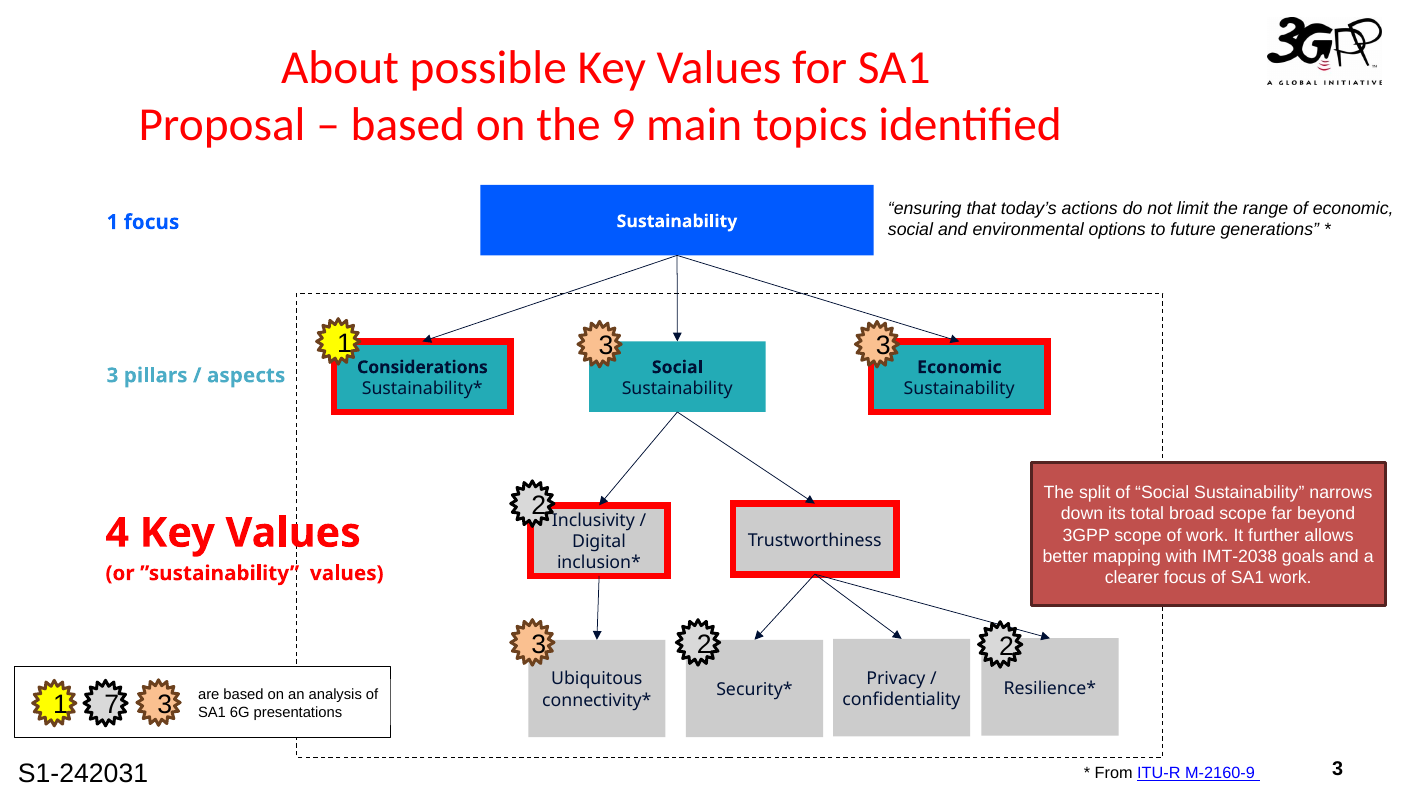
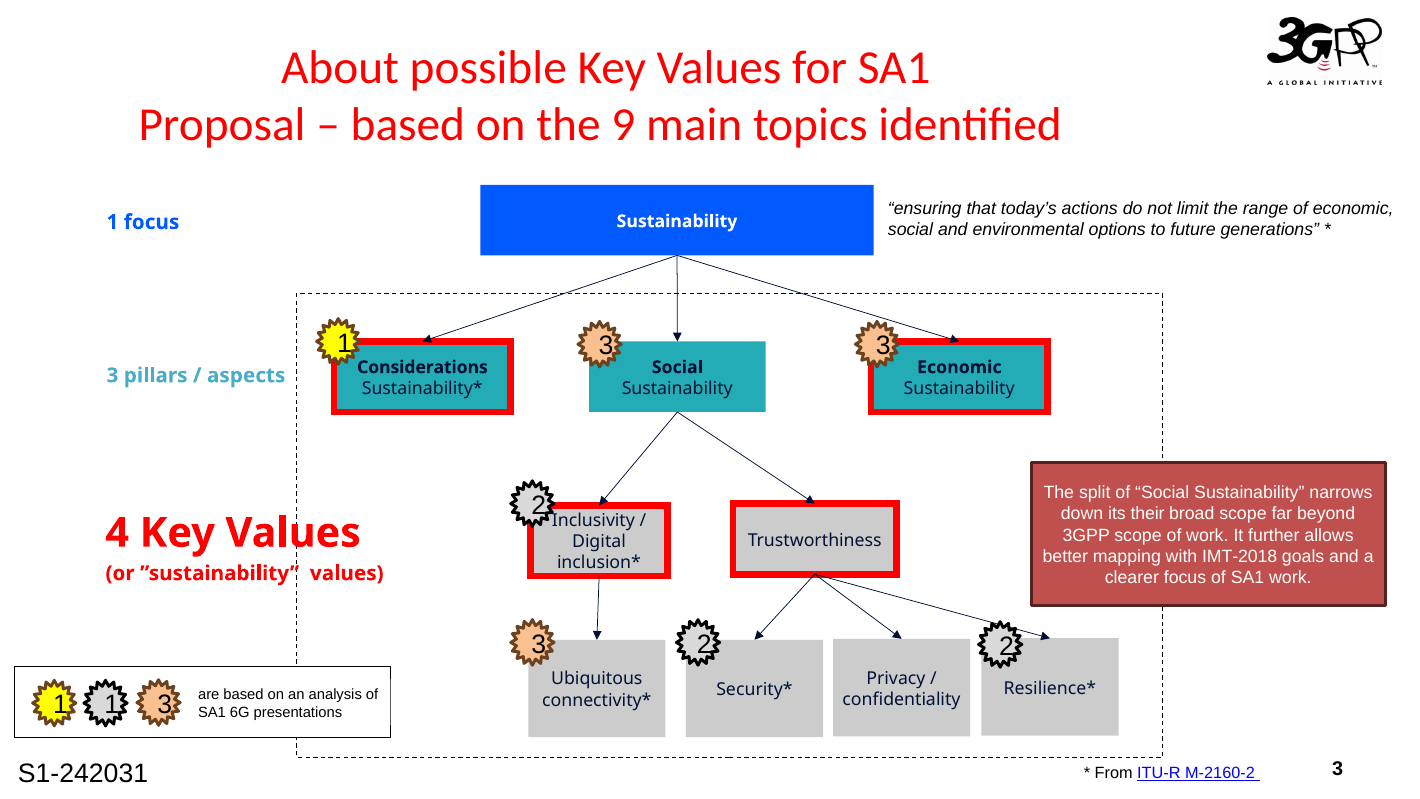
total: total -> their (1148, 514)
IMT-2038: IMT-2038 -> IMT-2018 (1240, 556)
1 7: 7 -> 1 (112, 705)
M-2160-9: M-2160-9 -> M-2160-2 (1220, 773)
